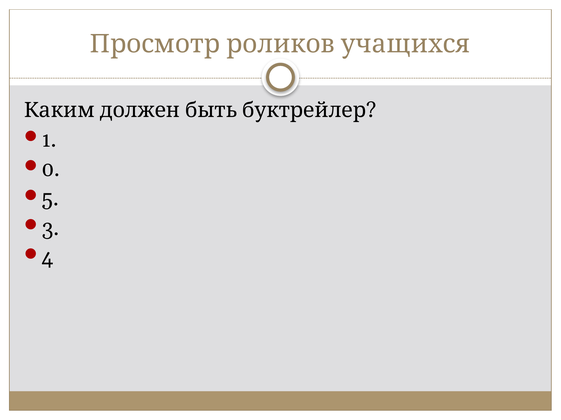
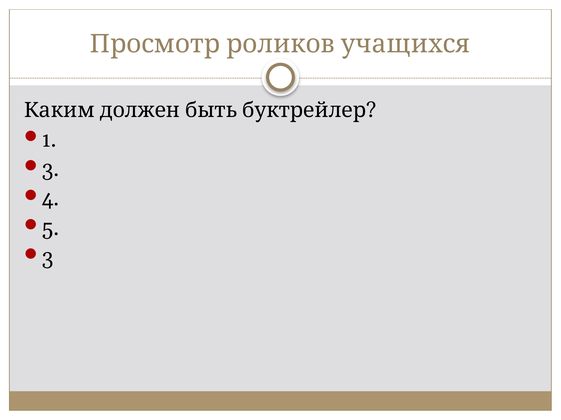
0: 0 -> 3 (51, 170)
5: 5 -> 4 (51, 199)
3: 3 -> 5 (51, 228)
4: 4 -> 3 (48, 258)
